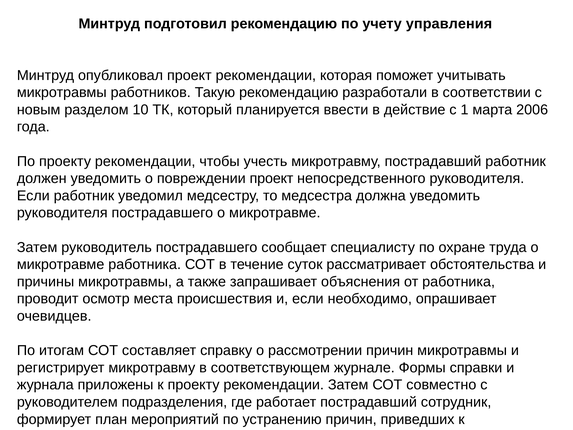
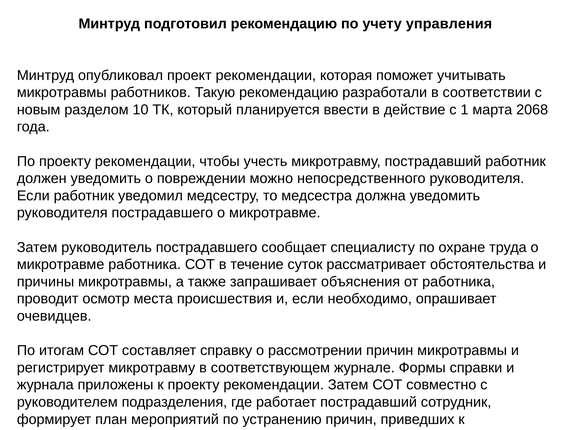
2006: 2006 -> 2068 (532, 110)
повреждении проект: проект -> можно (271, 178)
